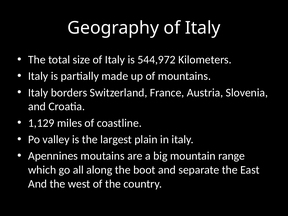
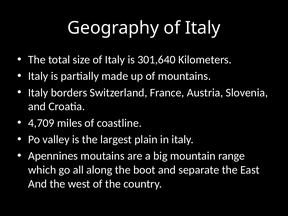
544,972: 544,972 -> 301,640 (157, 60)
1,129: 1,129 -> 4,709 (41, 123)
